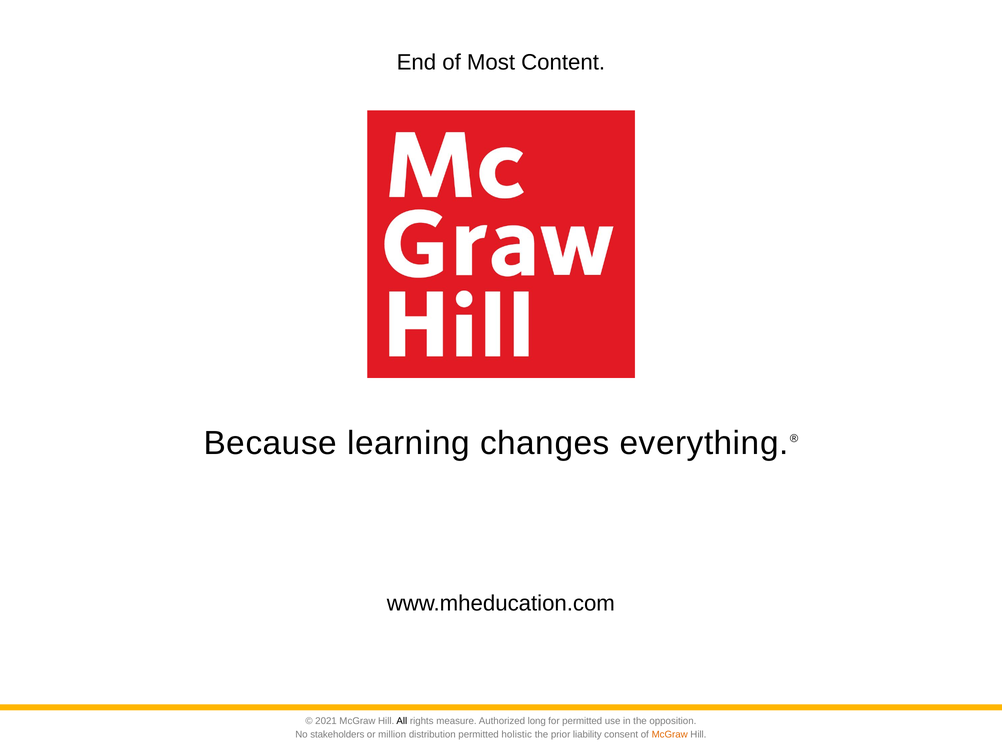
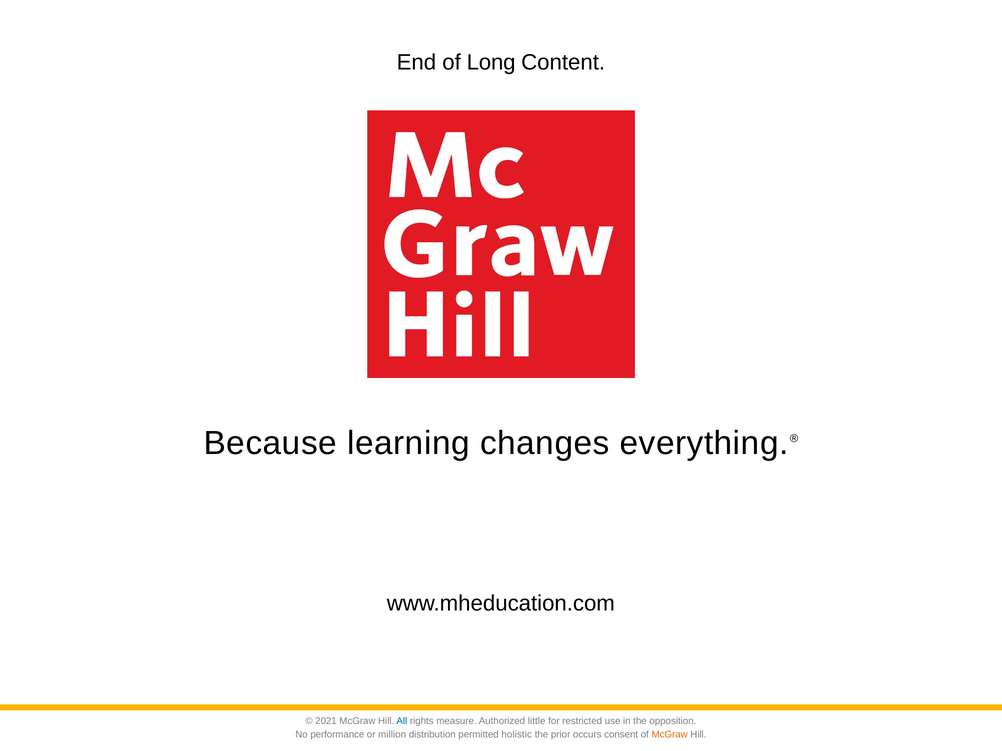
Most: Most -> Long (491, 63)
All colour: black -> blue (402, 721)
long: long -> little (537, 721)
for permitted: permitted -> restricted (582, 721)
stakeholders: stakeholders -> performance (337, 735)
liability: liability -> occurs (587, 735)
